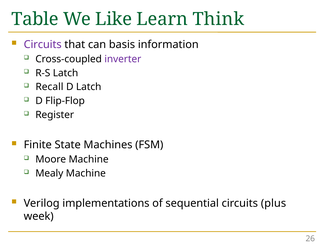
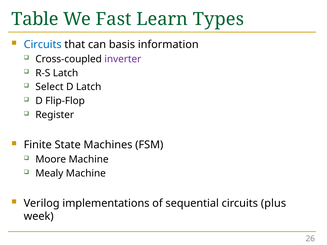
Like: Like -> Fast (114, 19)
Think: Think -> Types (218, 19)
Circuits colour: purple -> blue (43, 45)
Recall: Recall -> Select (49, 87)
